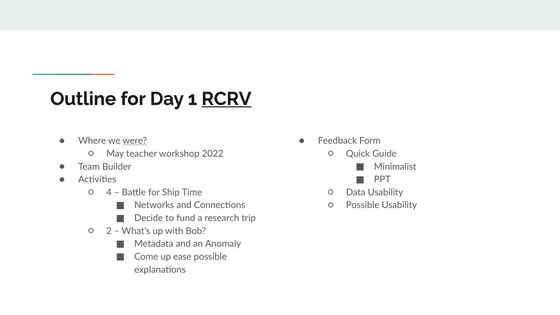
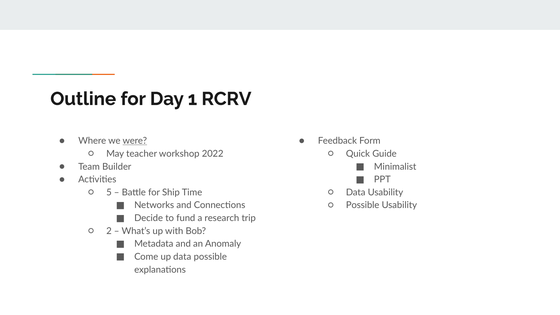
RCRV underline: present -> none (226, 99)
4: 4 -> 5 (109, 192)
up ease: ease -> data (182, 257)
